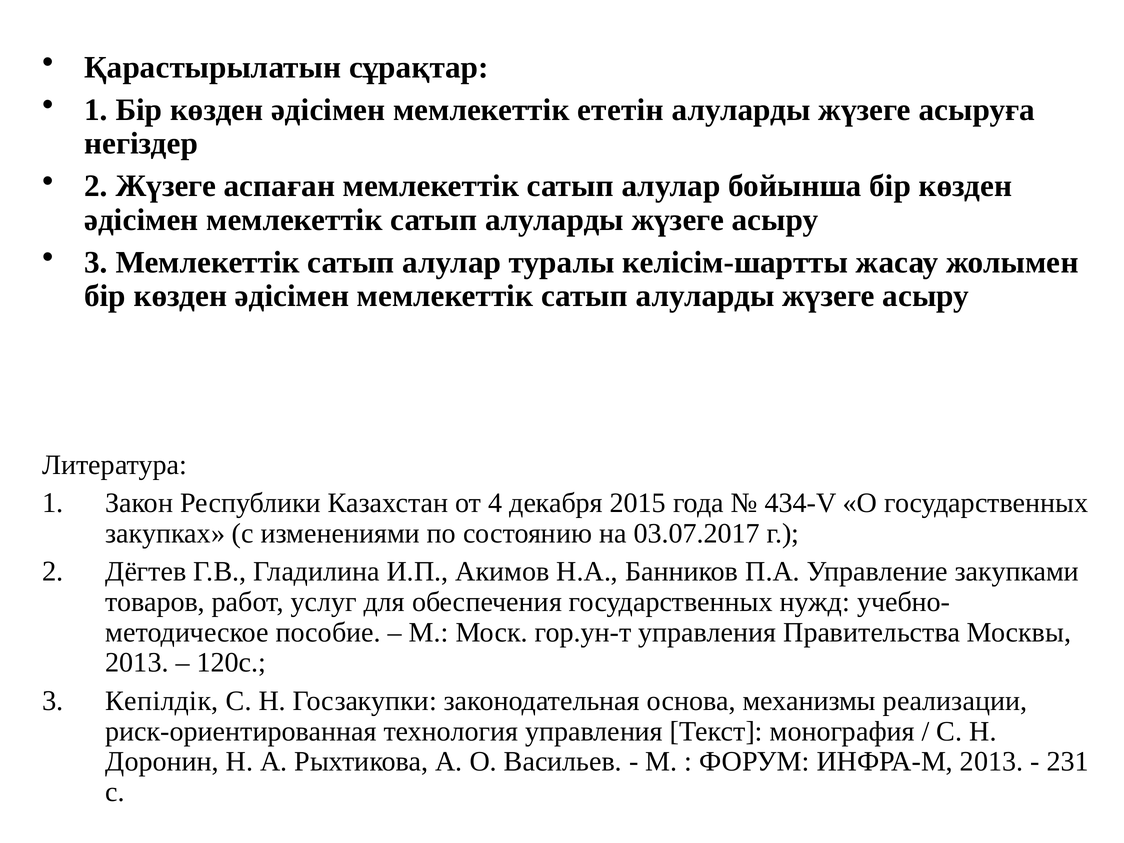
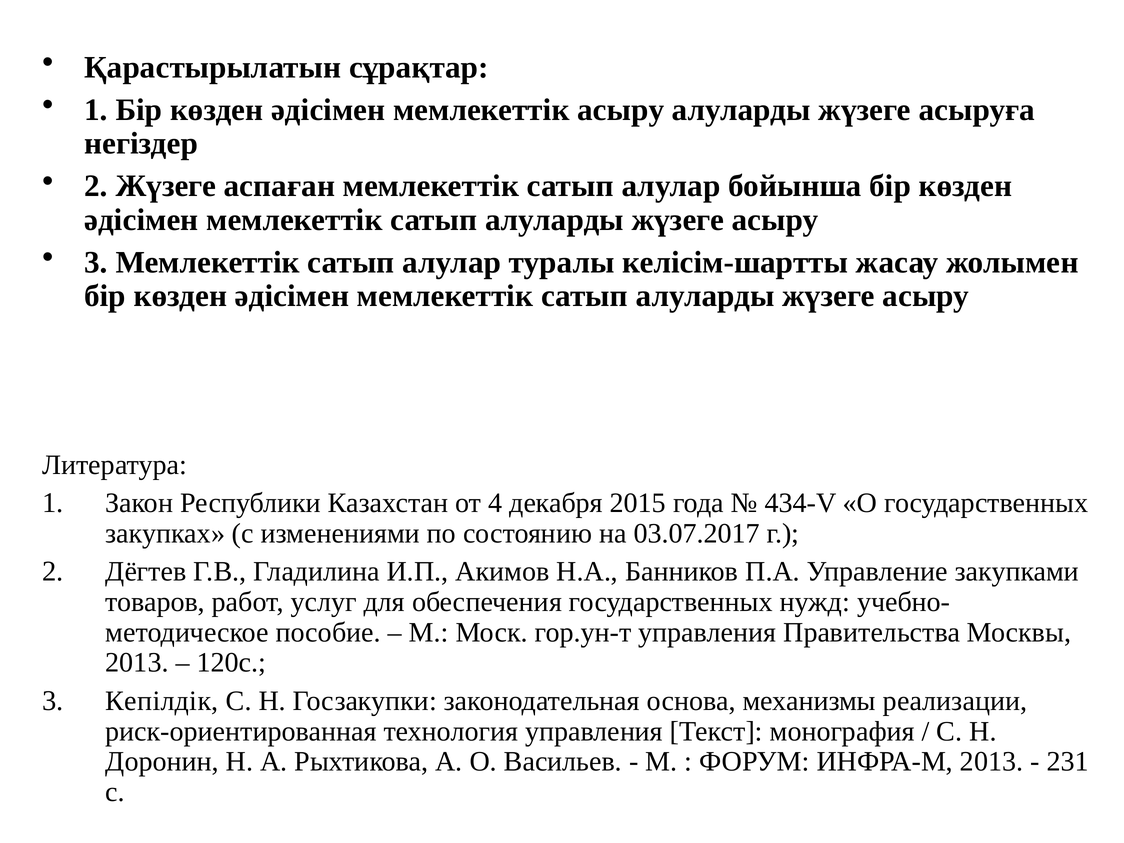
мемлекеттік ететін: ететін -> асыру (621, 110)
